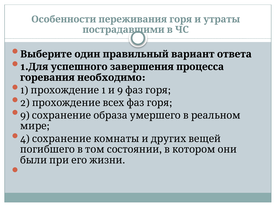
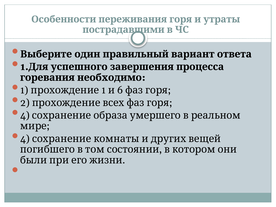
1 9: 9 -> 6 (120, 90)
9: 9 -> 4 (25, 115)
